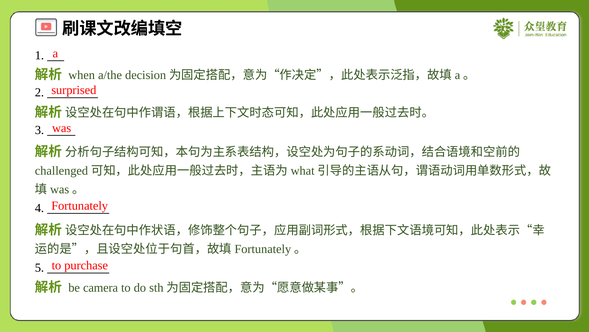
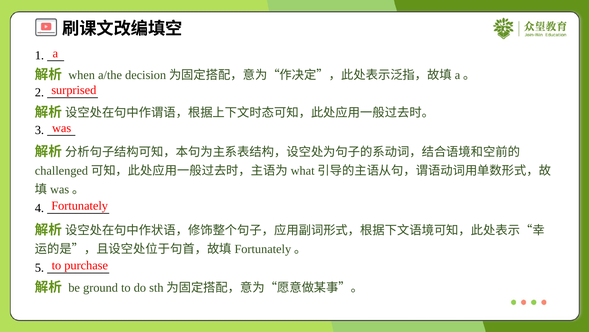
camera: camera -> ground (101, 287)
